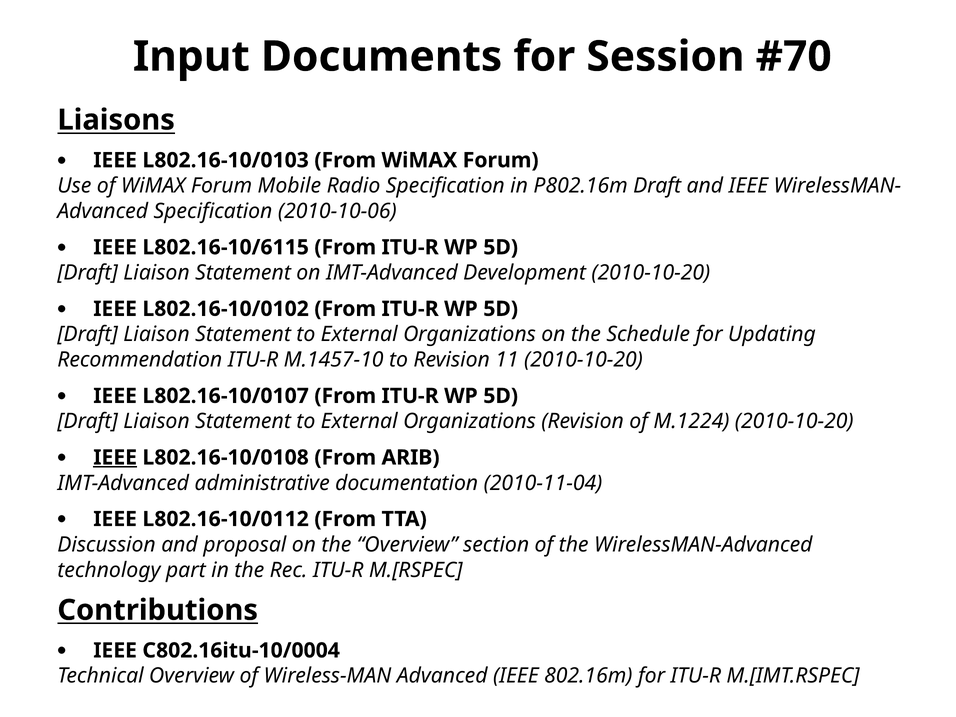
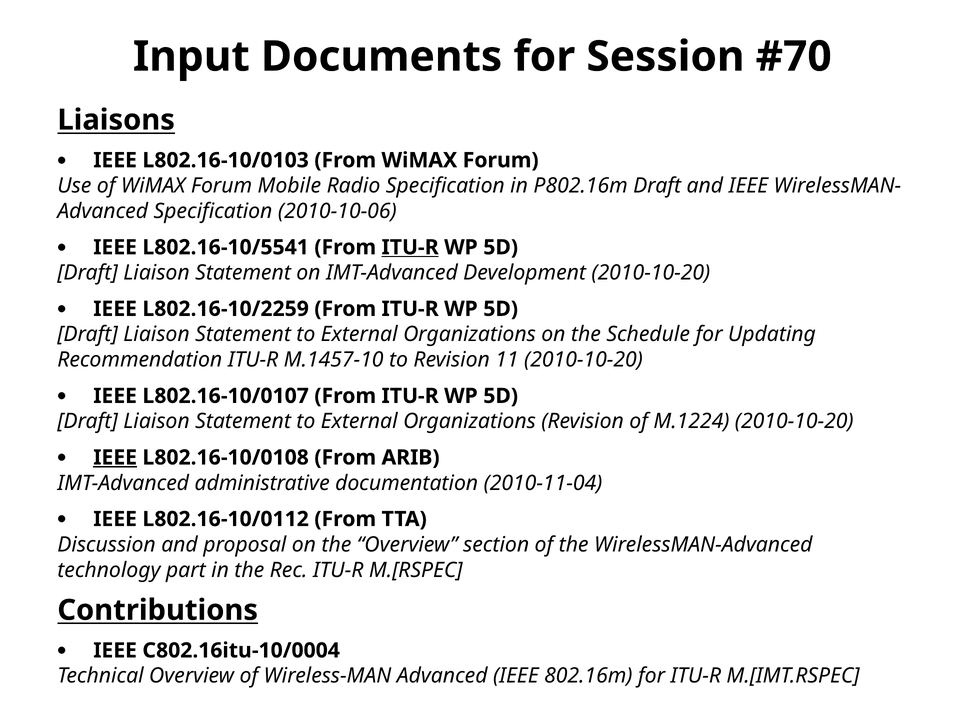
L802.16-10/6115: L802.16-10/6115 -> L802.16-10/5541 (226, 247)
ITU-R underline: none -> present (410, 247)
L802.16-10/0102: L802.16-10/0102 -> L802.16-10/2259 (226, 309)
